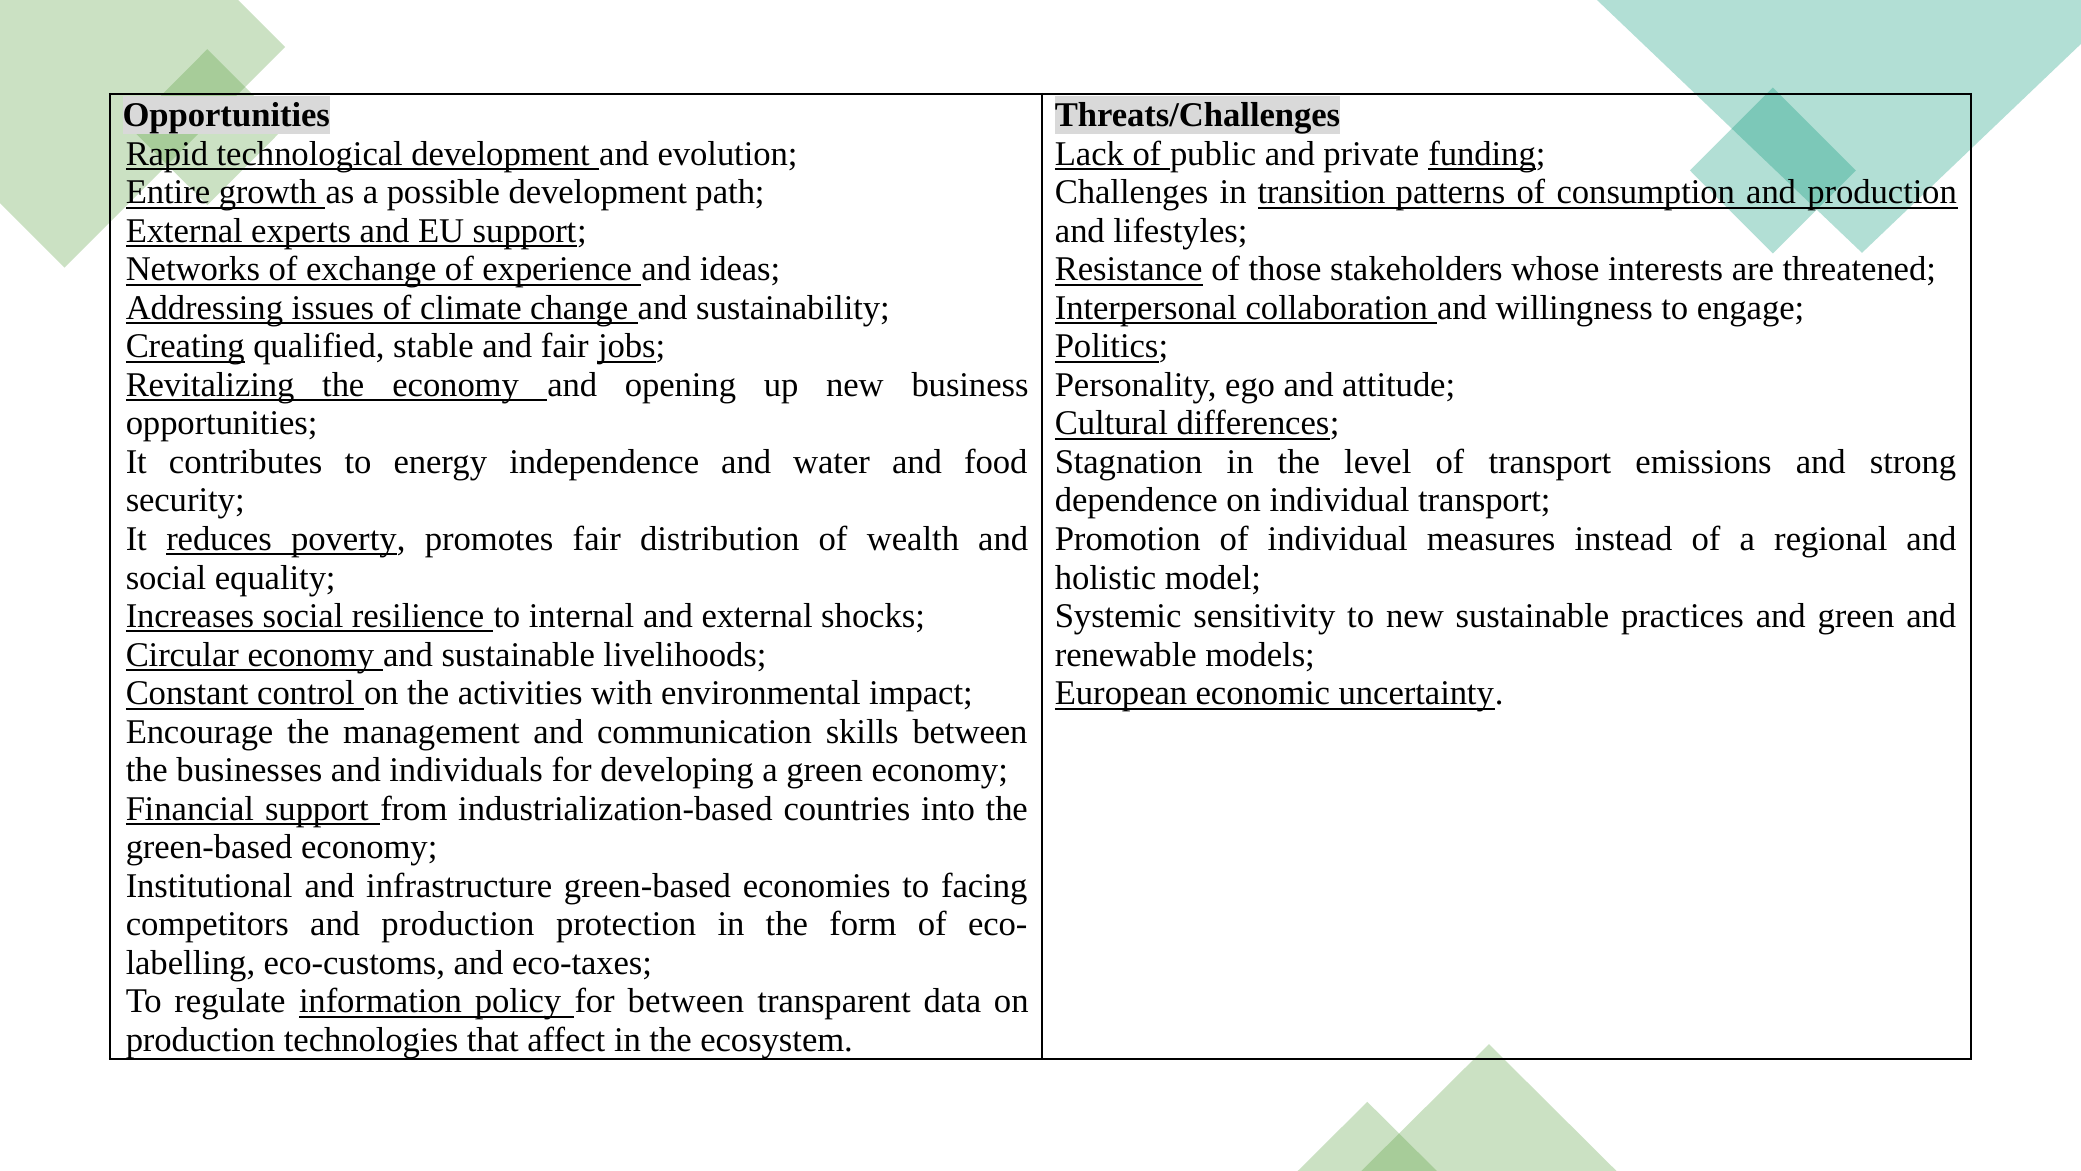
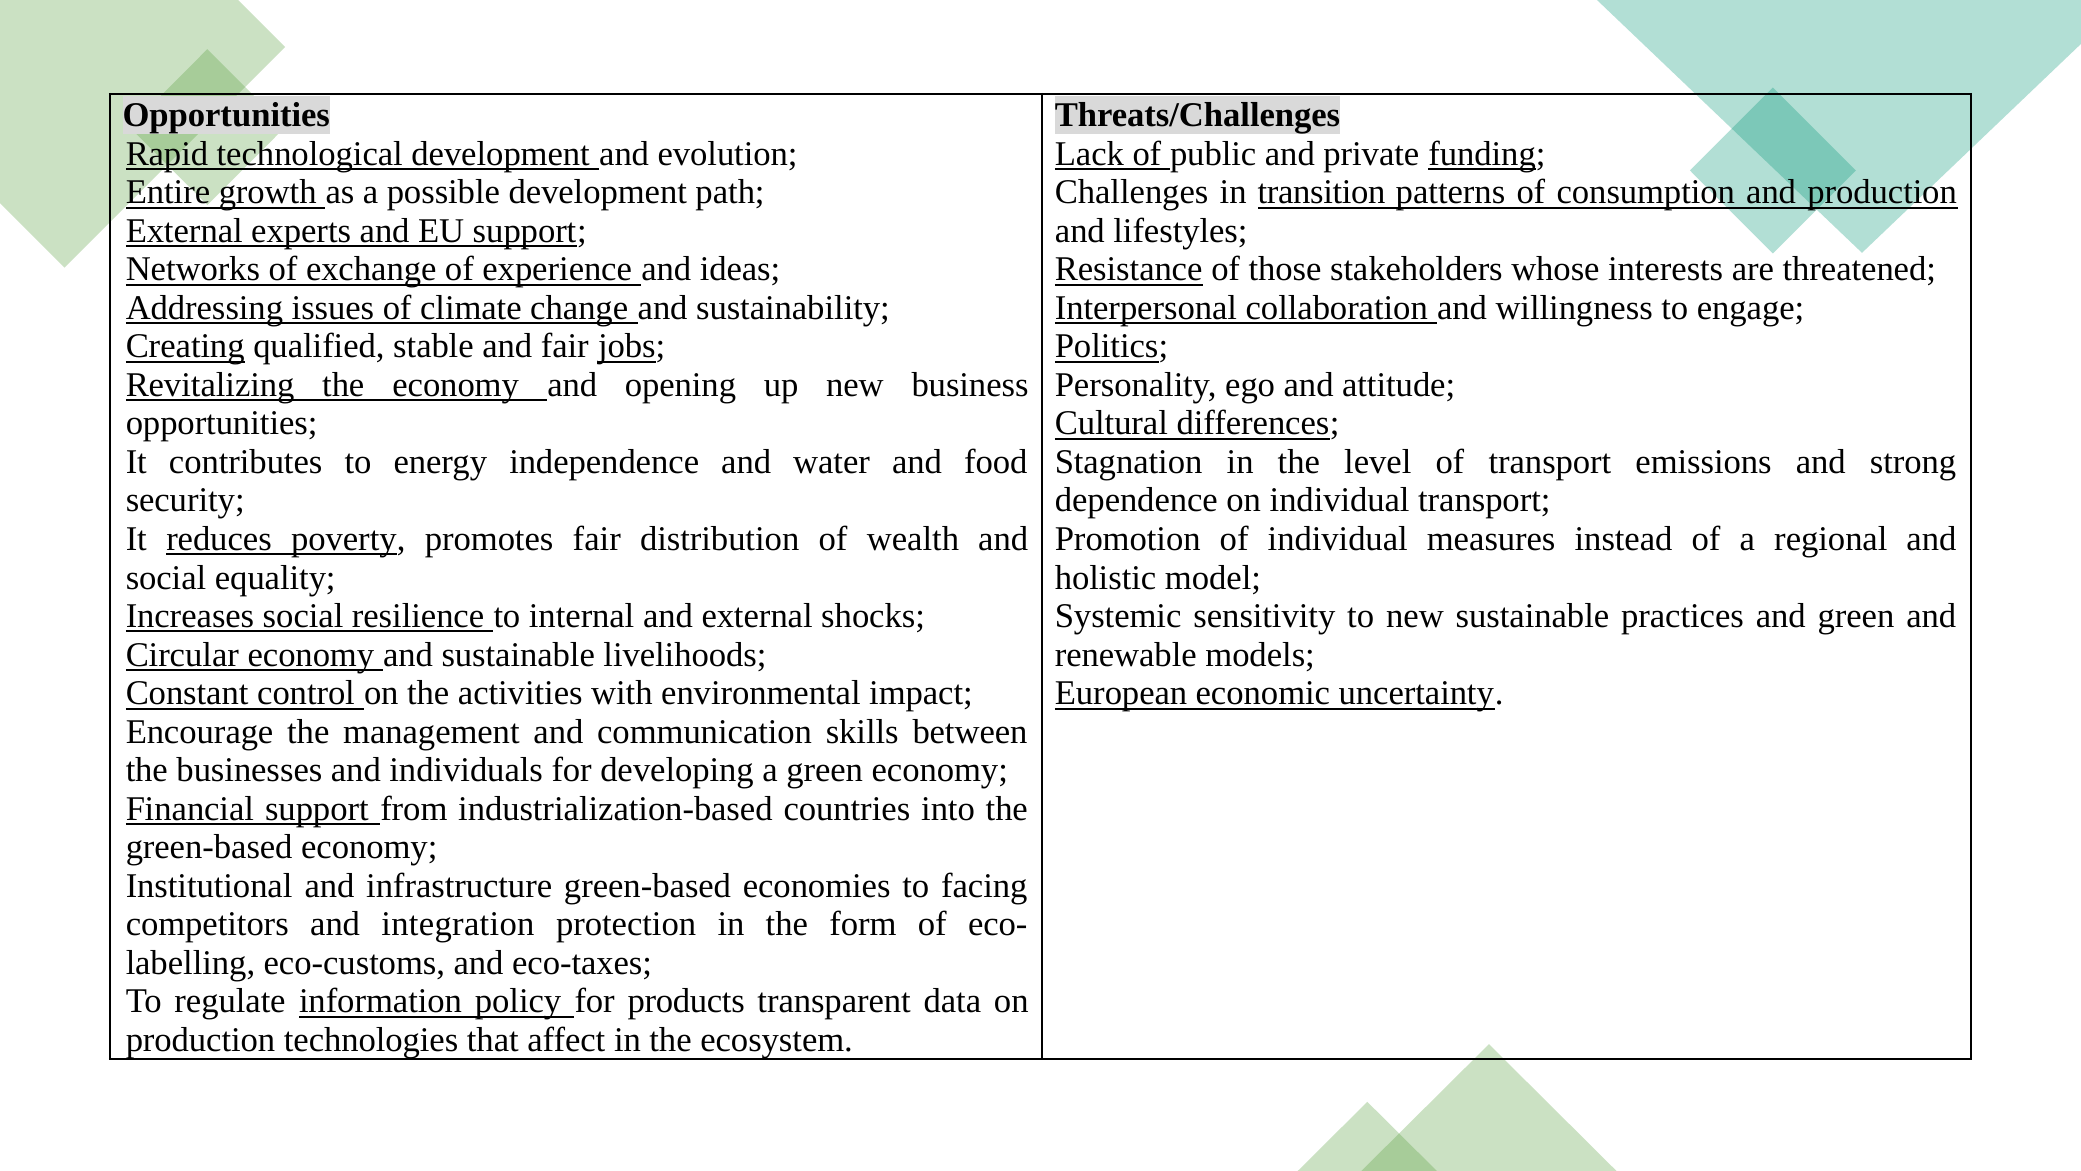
competitors and production: production -> integration (458, 924)
for between: between -> products (686, 1001)
